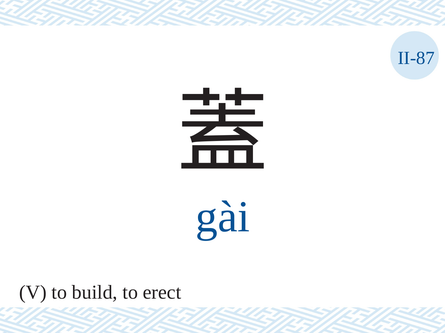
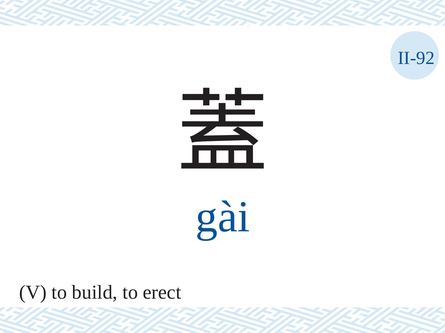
II-87: II-87 -> II-92 (416, 58)
